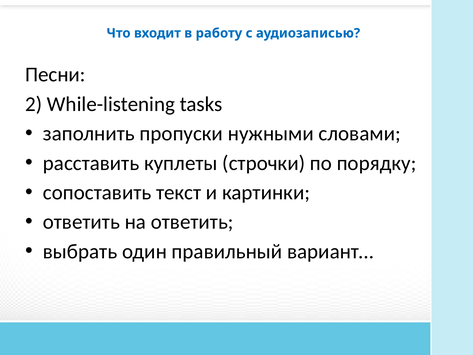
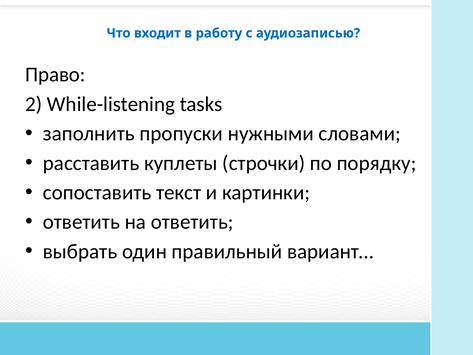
Песни: Песни -> Право (55, 75)
